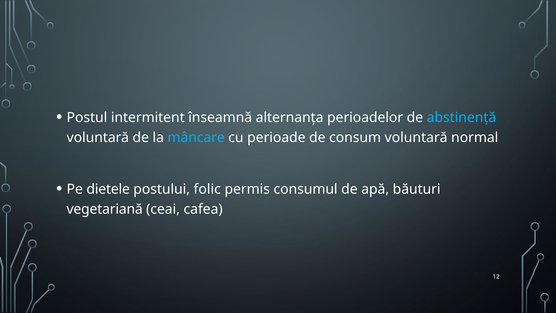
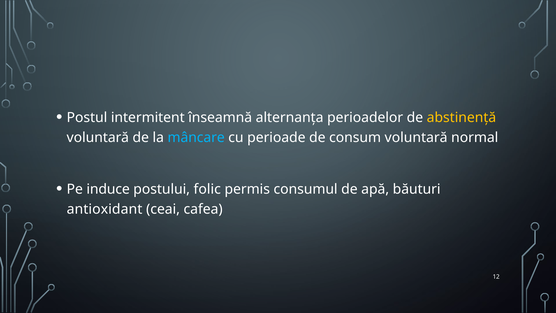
abstinență colour: light blue -> yellow (461, 117)
dietele: dietele -> induce (108, 189)
vegetariană: vegetariană -> antioxidant (105, 209)
